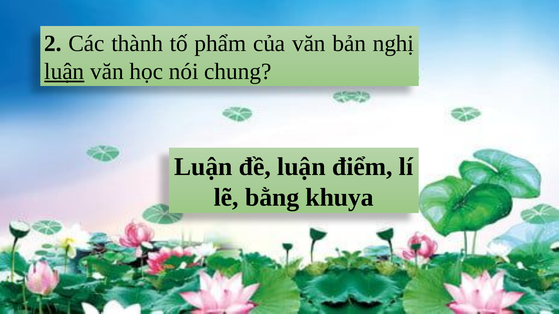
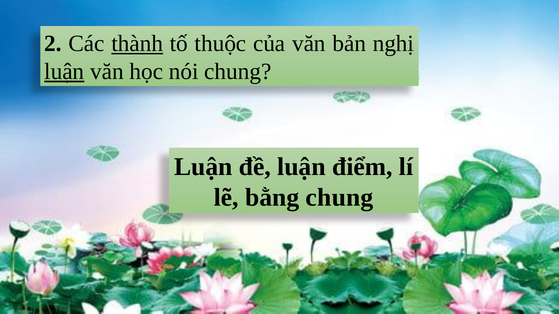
thành underline: none -> present (137, 44)
phẩm: phẩm -> thuộc (220, 44)
bằng khuya: khuya -> chung (340, 198)
